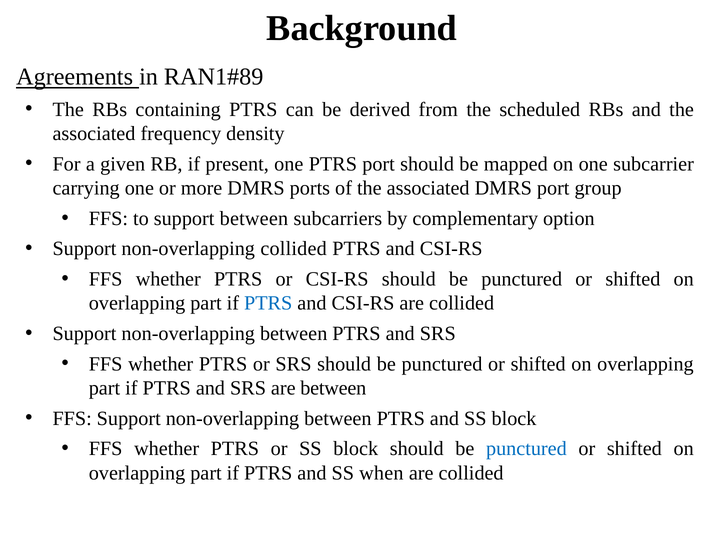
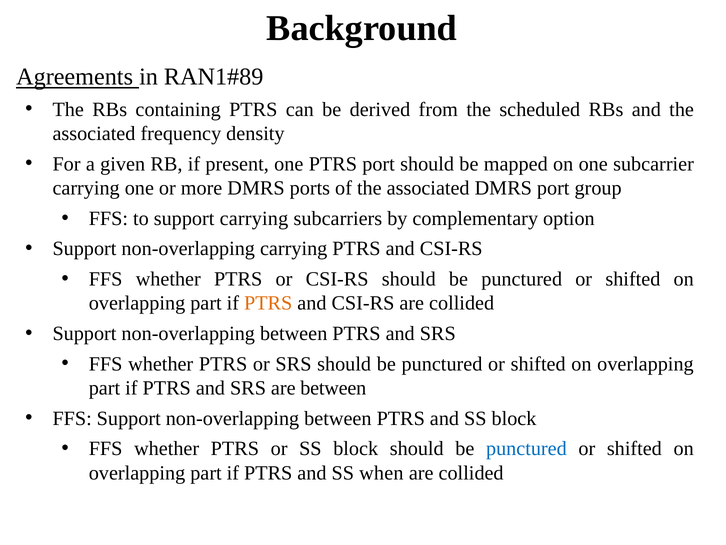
support between: between -> carrying (254, 218)
non-overlapping collided: collided -> carrying (294, 249)
PTRS colour: blue -> orange (268, 303)
